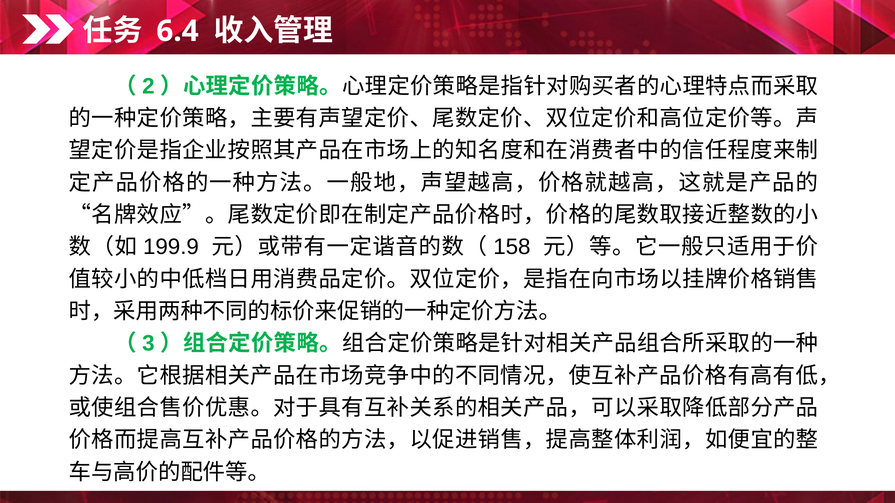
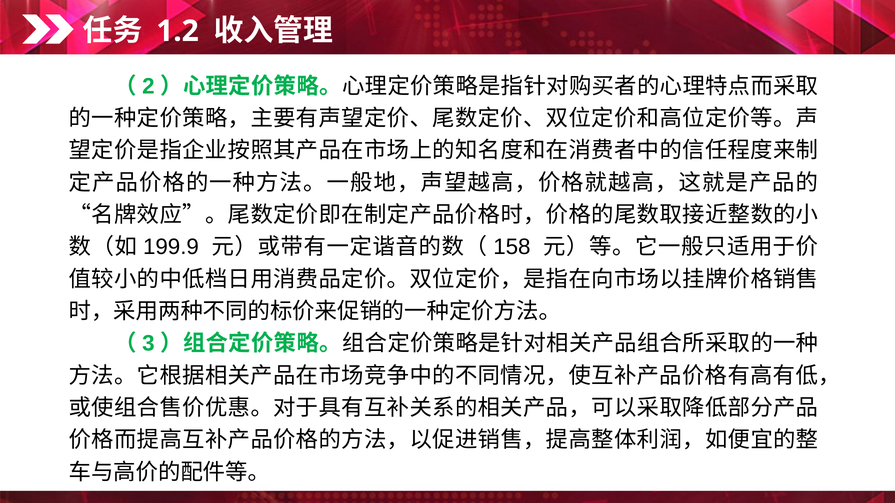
6.4: 6.4 -> 1.2 (178, 31)
